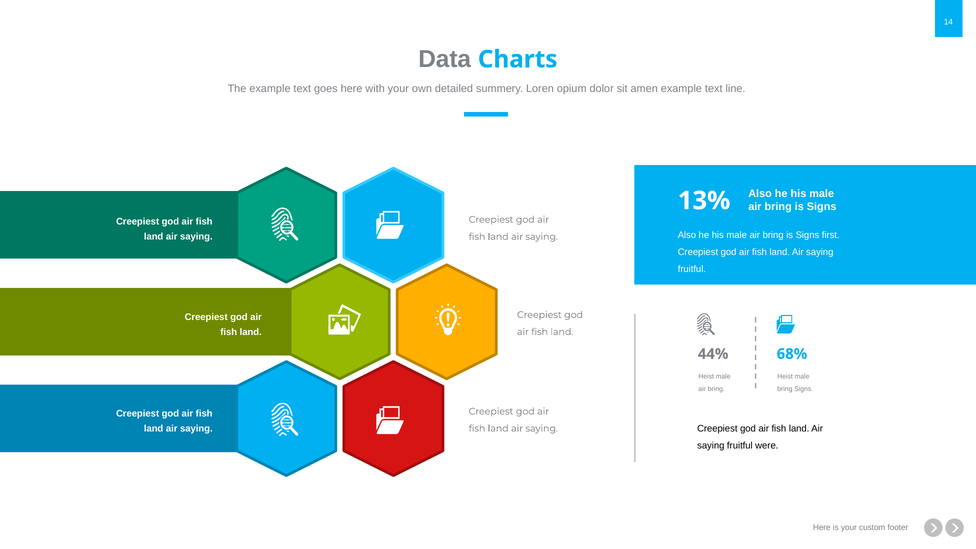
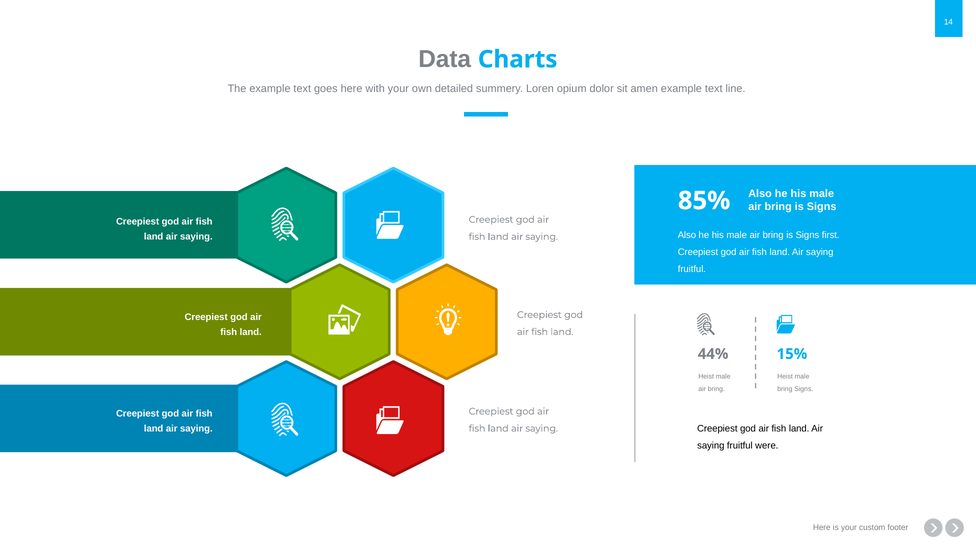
13%: 13% -> 85% (704, 201)
68%: 68% -> 15% (792, 354)
